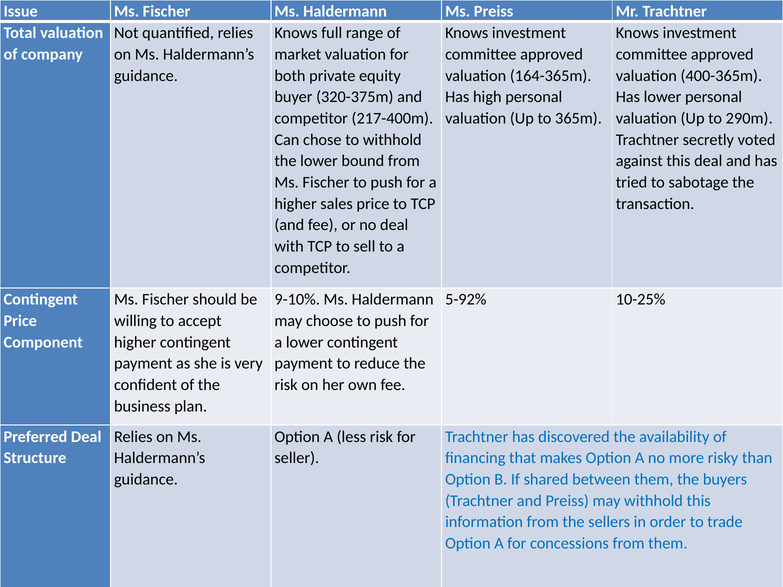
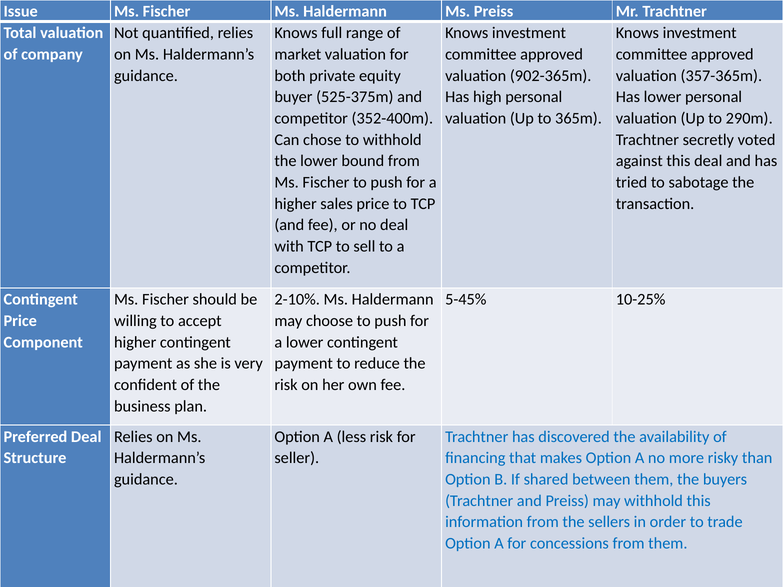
164-365m: 164-365m -> 902-365m (551, 76)
400-365m: 400-365m -> 357-365m (721, 76)
320-375m: 320-375m -> 525-375m (355, 97)
217-400m: 217-400m -> 352-400m (392, 118)
9-10%: 9-10% -> 2-10% (297, 300)
5-92%: 5-92% -> 5-45% (466, 300)
